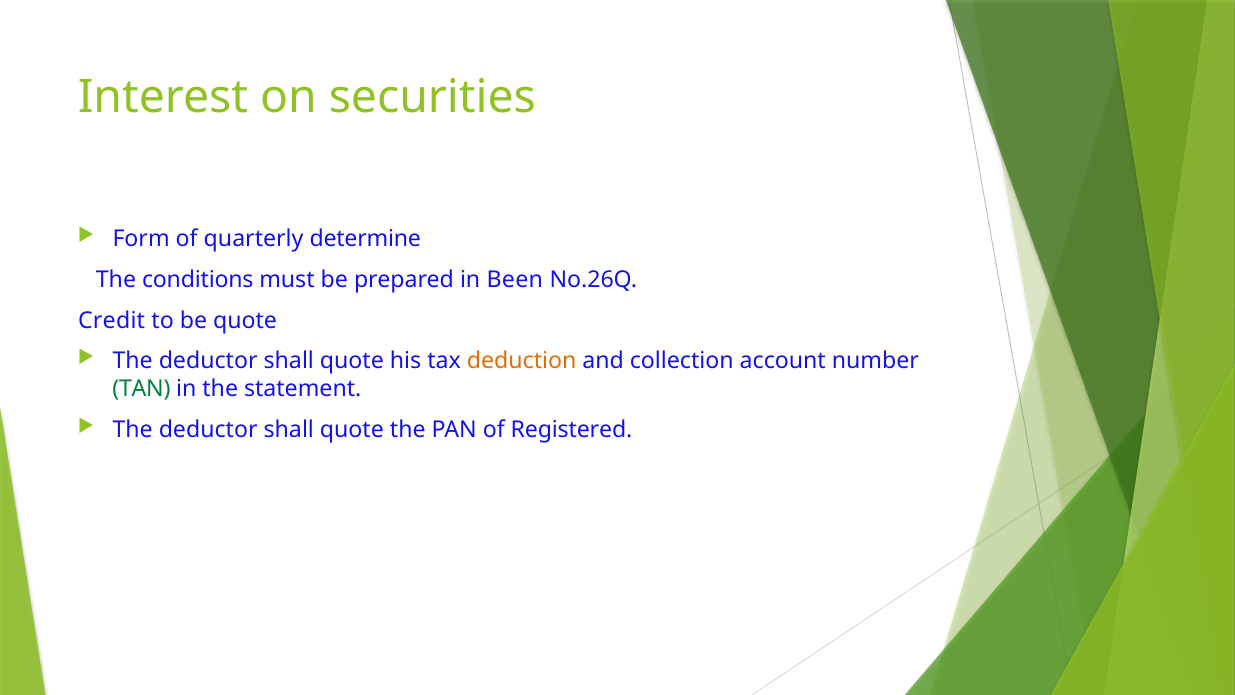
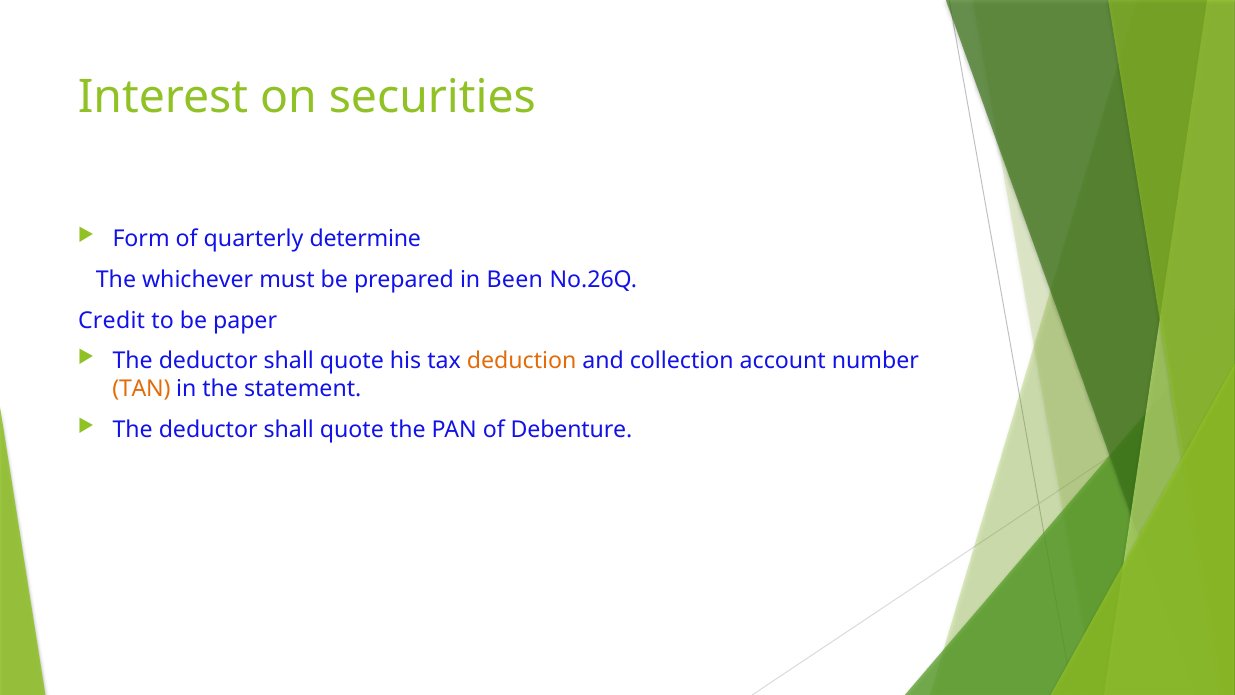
conditions: conditions -> whichever (198, 280)
be quote: quote -> paper (245, 320)
TAN colour: green -> orange (141, 389)
Registered: Registered -> Debenture (572, 429)
